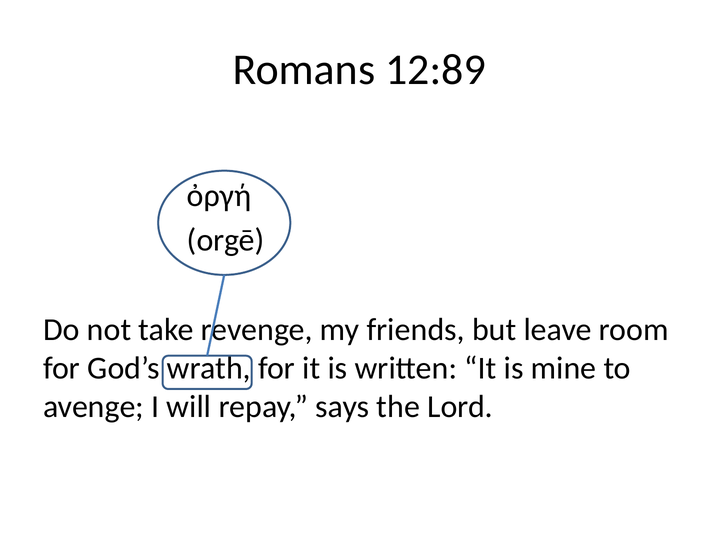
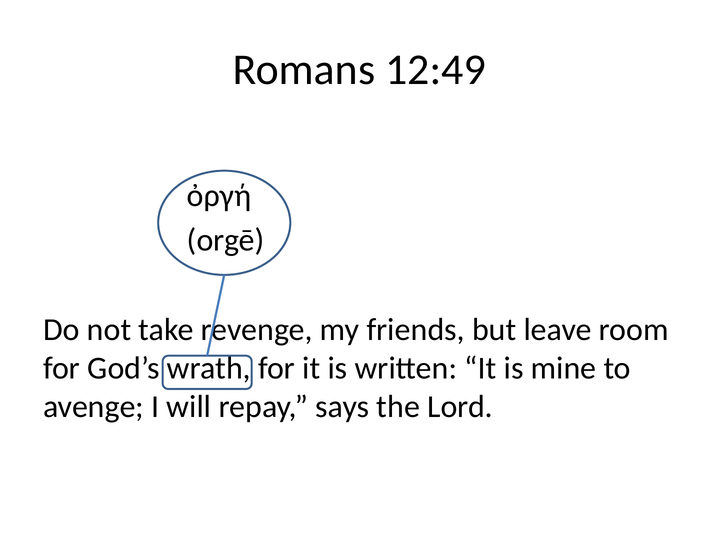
12:89: 12:89 -> 12:49 (435, 70)
